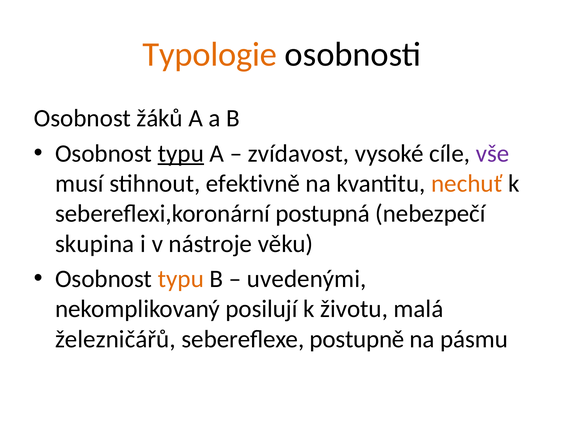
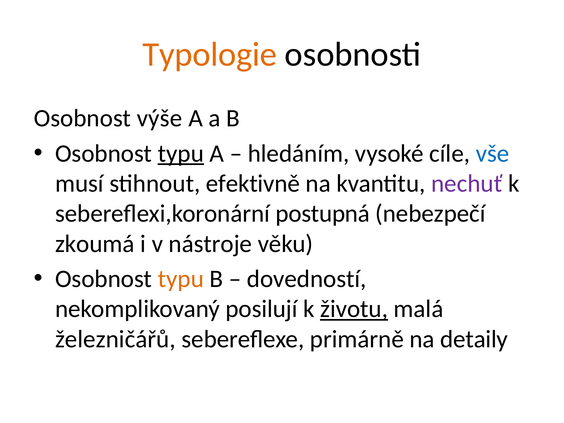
žáků: žáků -> výše (160, 118)
zvídavost: zvídavost -> hledáním (299, 153)
vše colour: purple -> blue (493, 153)
nechuť colour: orange -> purple (467, 184)
skupina: skupina -> zkoumá (95, 244)
uvedenými: uvedenými -> dovedností (307, 279)
životu underline: none -> present (354, 309)
postupně: postupně -> primárně (357, 339)
pásmu: pásmu -> detaily (474, 339)
